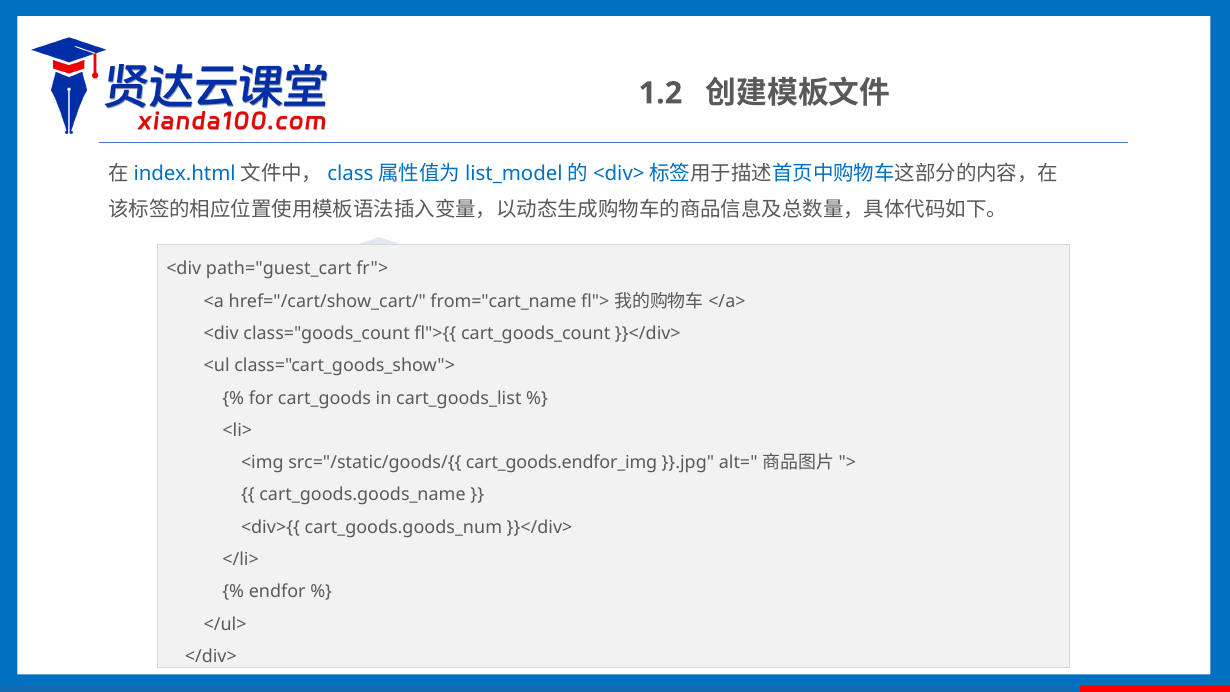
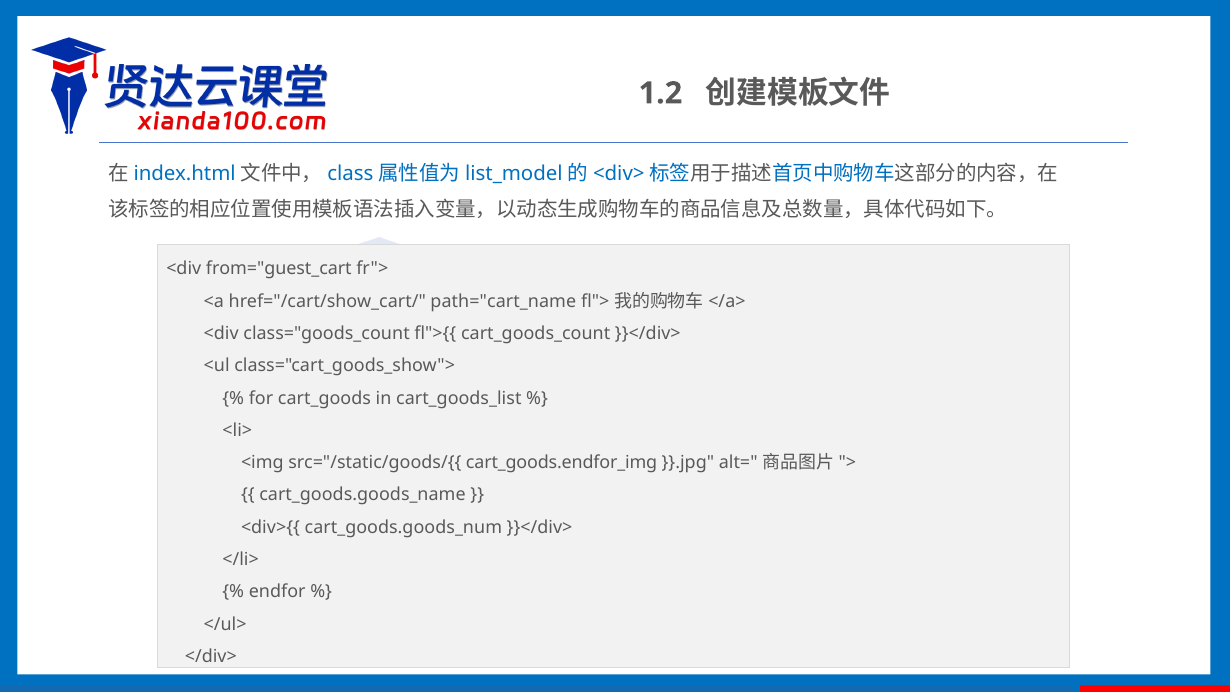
path="guest_cart: path="guest_cart -> from="guest_cart (279, 269)
from="cart_name: from="cart_name -> path="cart_name (503, 301)
